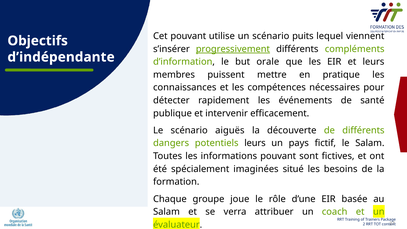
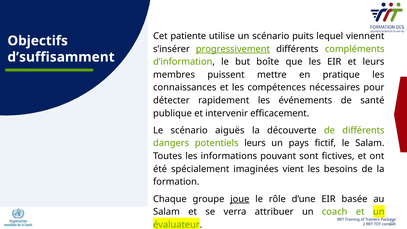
Cet pouvant: pouvant -> patiente (188, 36)
d’indépendante: d’indépendante -> d’suffisamment (61, 57)
orale: orale -> boîte (268, 62)
situé: situé -> vient (293, 169)
joue underline: none -> present (240, 199)
